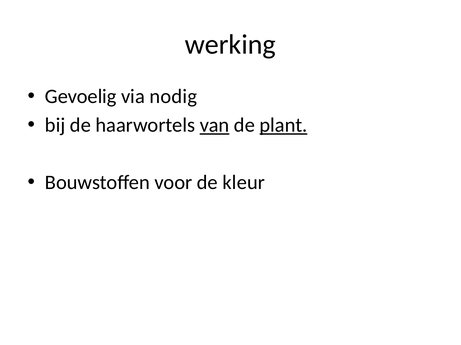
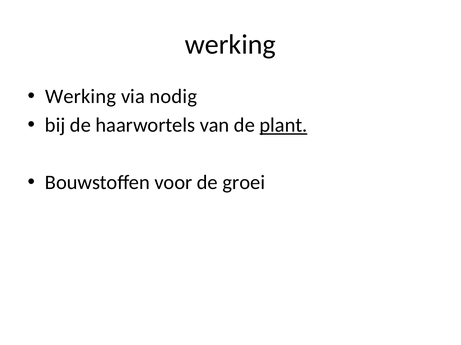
Gevoelig: Gevoelig -> Werking (81, 97)
van underline: present -> none (215, 125)
kleur: kleur -> groei (244, 183)
